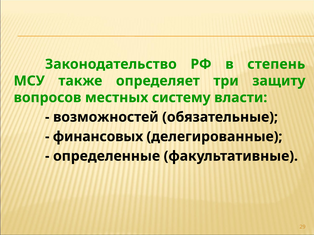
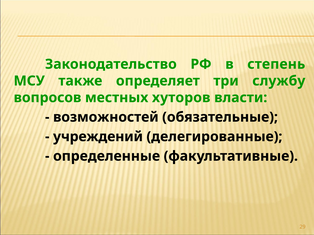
защиту: защиту -> службу (279, 81)
систему: систему -> хуторов (181, 98)
финансовых: финансовых -> учреждений (98, 137)
